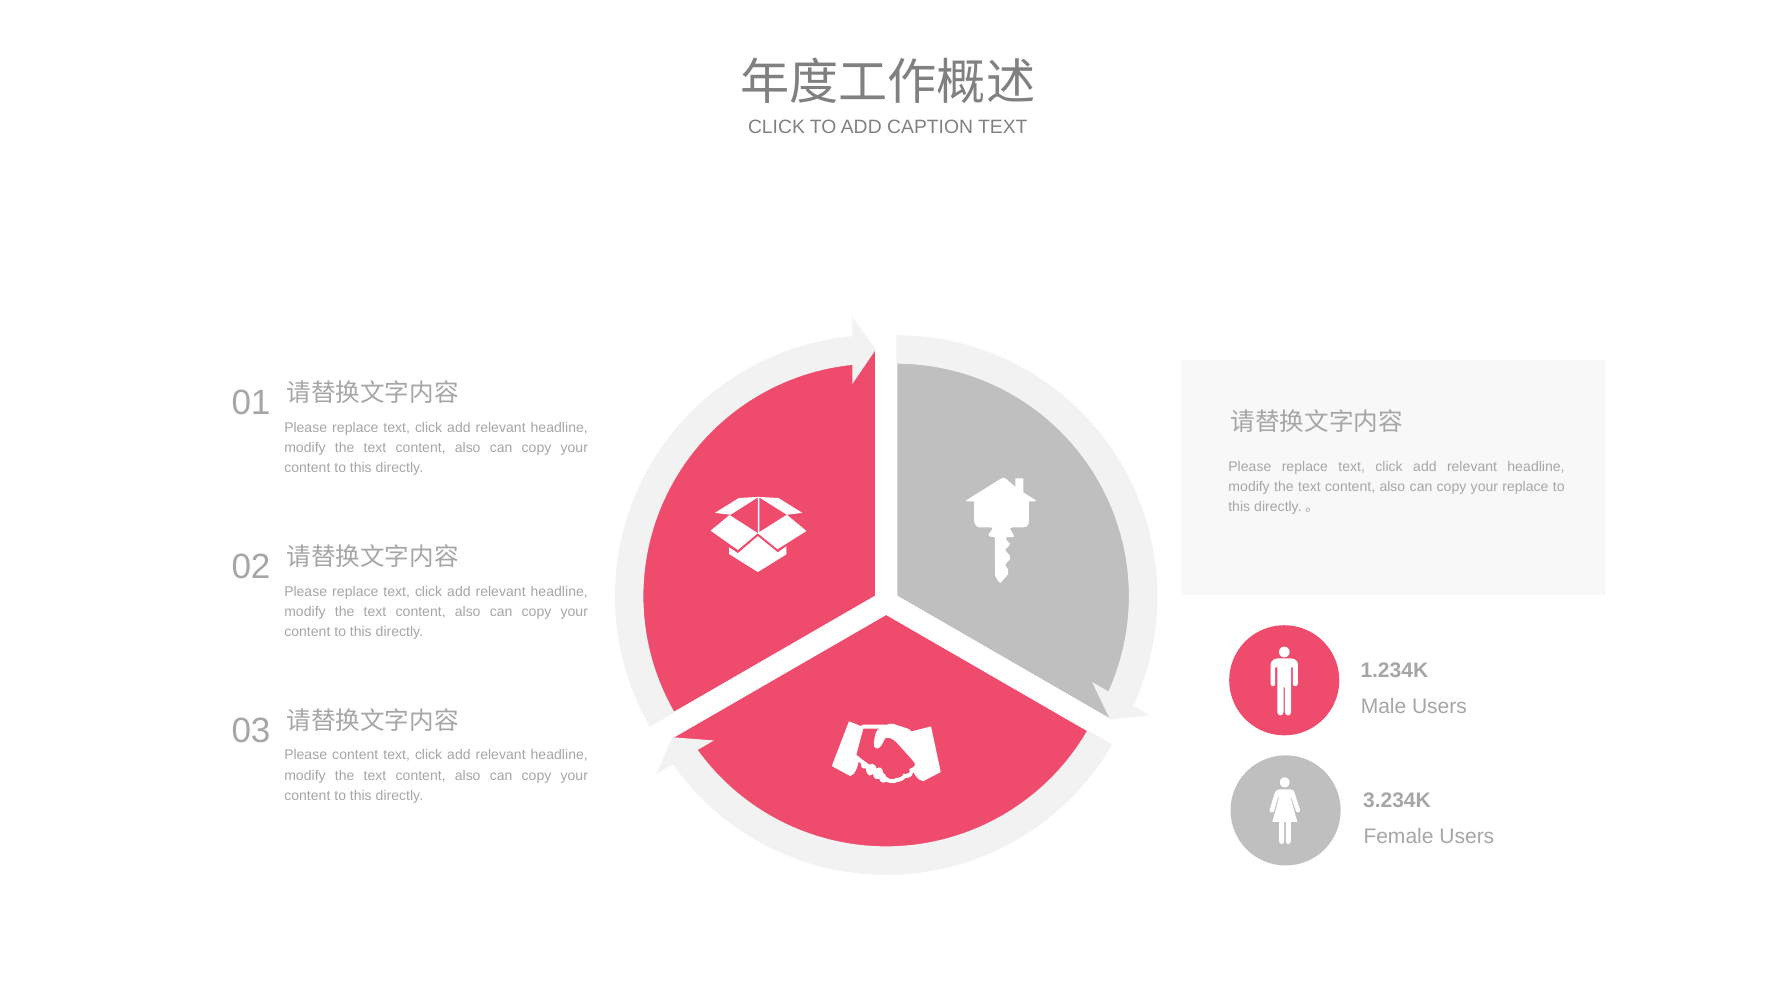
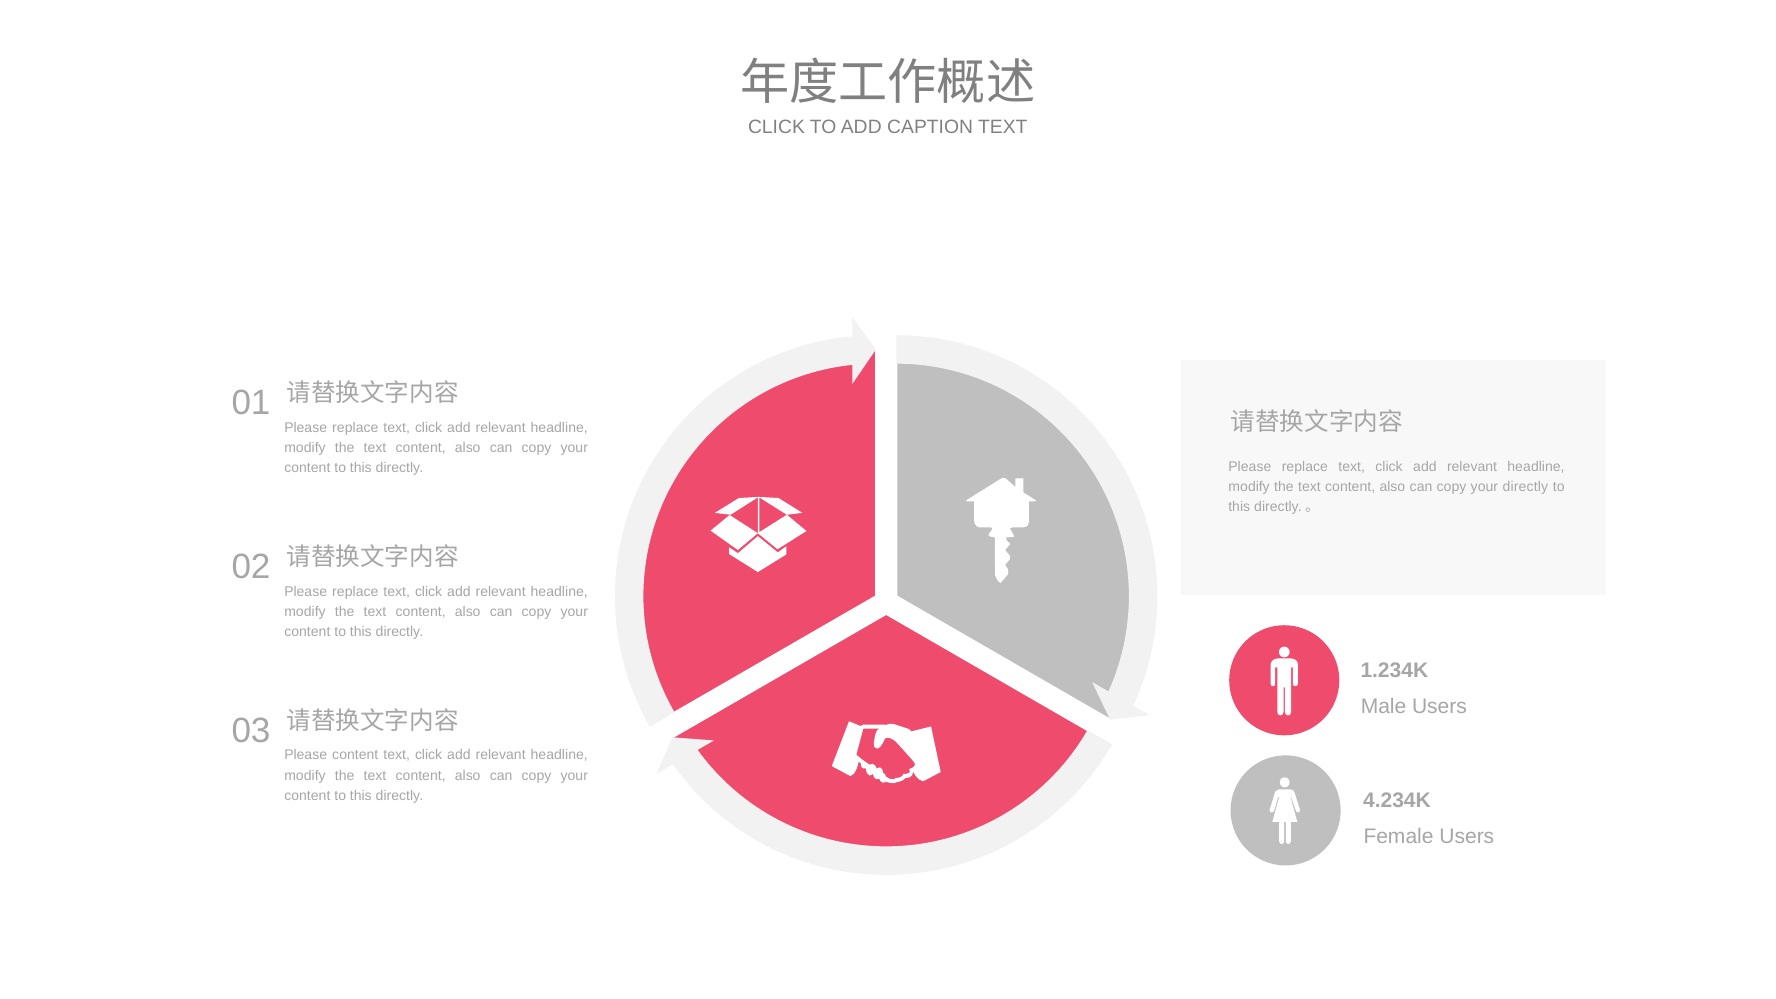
your replace: replace -> directly (1525, 487)
3.234K: 3.234K -> 4.234K (1397, 801)
